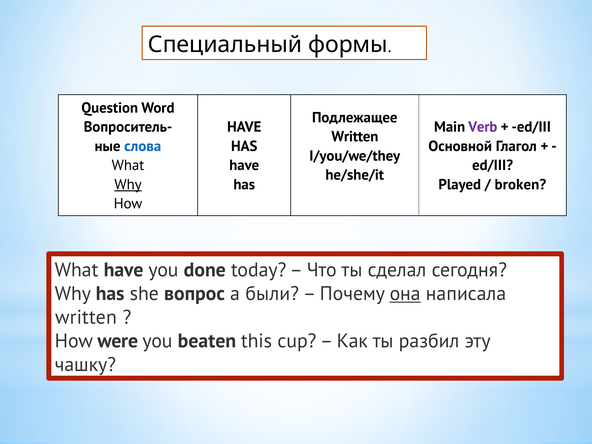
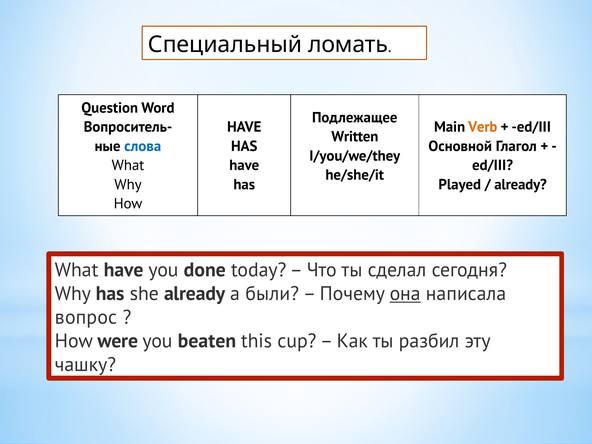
формы: формы -> ломать (348, 45)
Verb colour: purple -> orange (483, 127)
Why underline: present -> none (128, 185)
broken: broken -> already (521, 185)
she вопрос: вопрос -> already (195, 294)
written: written -> вопрос (86, 317)
